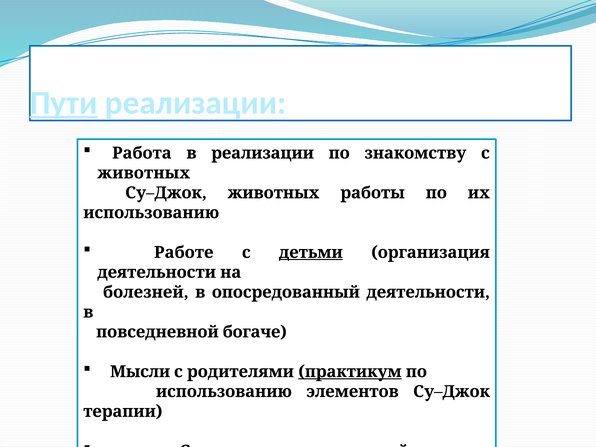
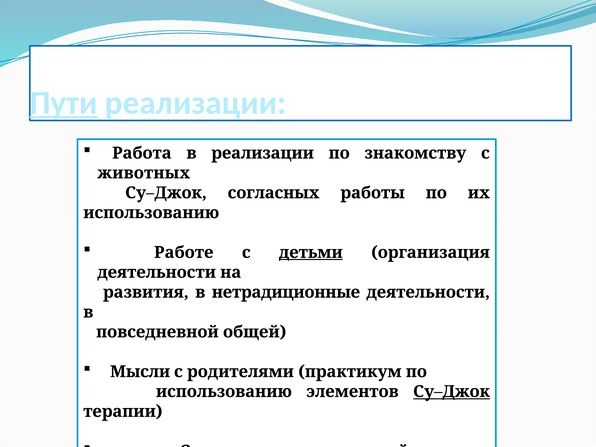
Су–Джок животных: животных -> согласных (274, 193)
болезней: болезней -> развития (146, 292)
опосредованный: опосредованный -> нетрадиционные (286, 292)
богаче: богаче -> общей (255, 332)
практикум underline: present -> none (350, 372)
Су–Джок underline: none -> present (452, 392)
